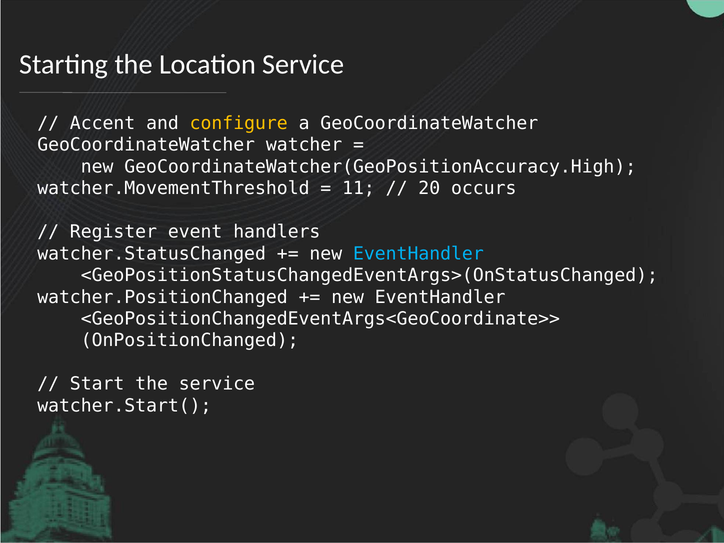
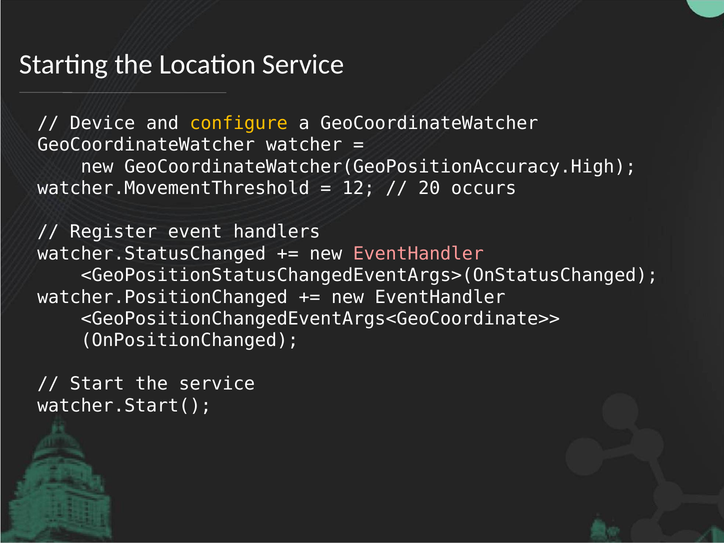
Accent: Accent -> Device (103, 123)
11: 11 -> 12 (359, 188)
EventHandler colour: light blue -> pink (418, 254)
